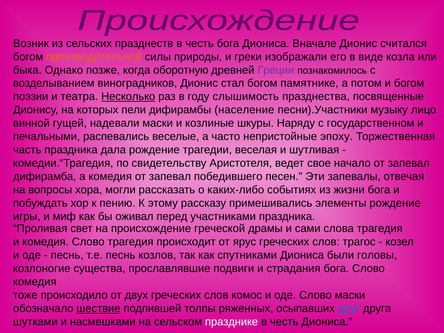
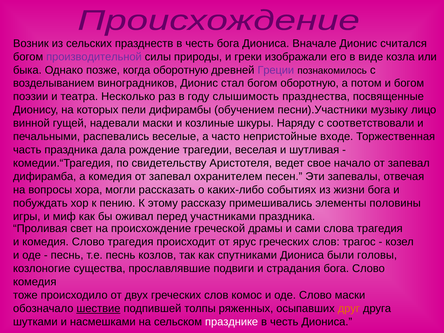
производительной colour: orange -> purple (94, 57)
богом памятнике: памятнике -> оборотную (310, 83)
Несколько underline: present -> none (128, 97)
население: население -> обучением (244, 110)
государственном: государственном -> соответствовали (370, 123)
эпоху: эпоху -> входе (337, 137)
победившего: победившего -> охранителем (228, 177)
элементы рождение: рождение -> половины (395, 203)
друг colour: blue -> orange (349, 308)
